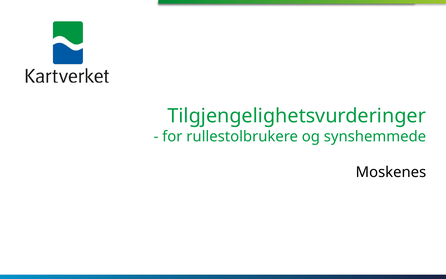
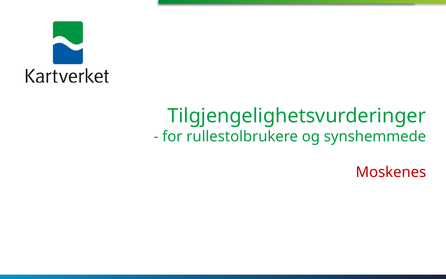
Moskenes colour: black -> red (391, 172)
